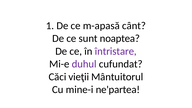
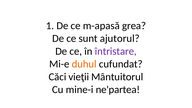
cânt: cânt -> grea (134, 26)
noaptea: noaptea -> ajutorul (120, 38)
duhul colour: purple -> orange (84, 64)
